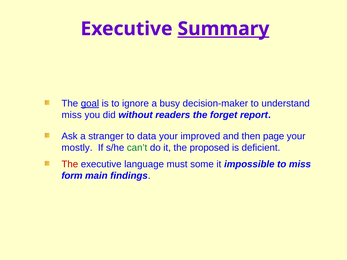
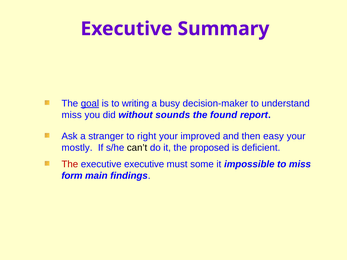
Summary underline: present -> none (223, 29)
ignore: ignore -> writing (136, 104)
readers: readers -> sounds (173, 115)
forget: forget -> found (224, 115)
data: data -> right (147, 136)
page: page -> easy (274, 136)
can’t colour: green -> black (137, 148)
executive language: language -> executive (144, 164)
